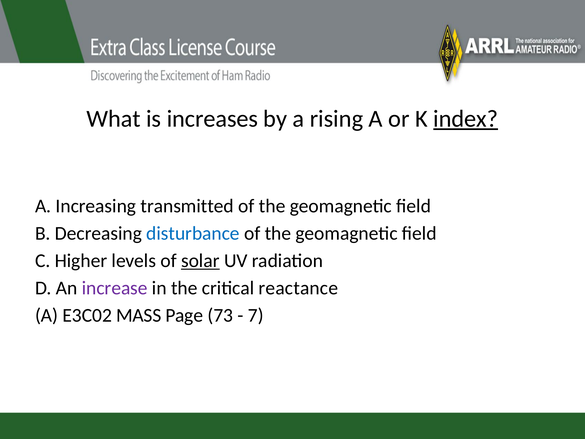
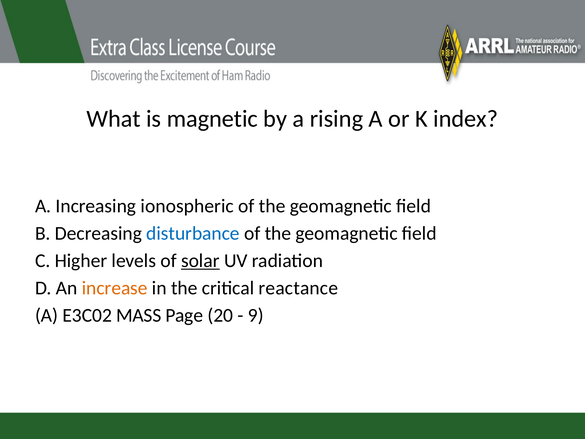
increases: increases -> magnetic (212, 119)
index underline: present -> none (466, 119)
transmitted: transmitted -> ionospheric (187, 206)
increase colour: purple -> orange (115, 288)
73: 73 -> 20 (220, 315)
7: 7 -> 9 (256, 315)
